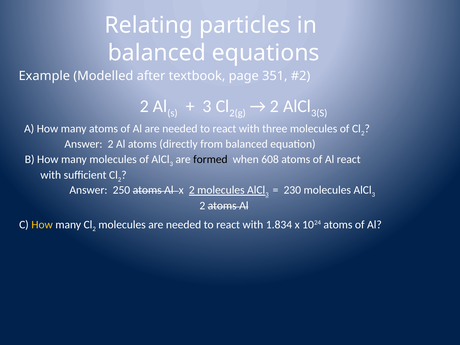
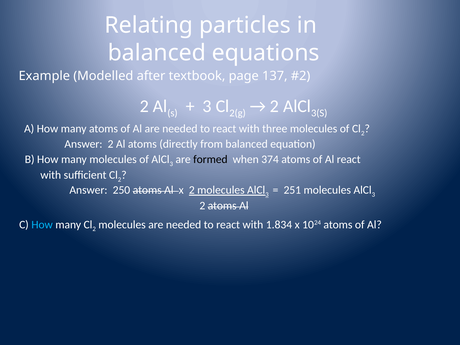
351: 351 -> 137 (275, 76)
608: 608 -> 374 (270, 159)
230: 230 -> 251 (292, 190)
How colour: yellow -> light blue (42, 225)
